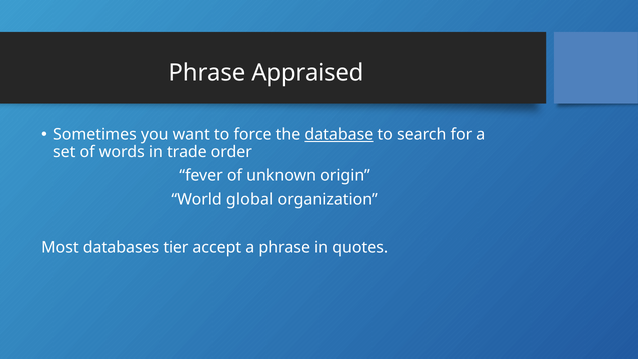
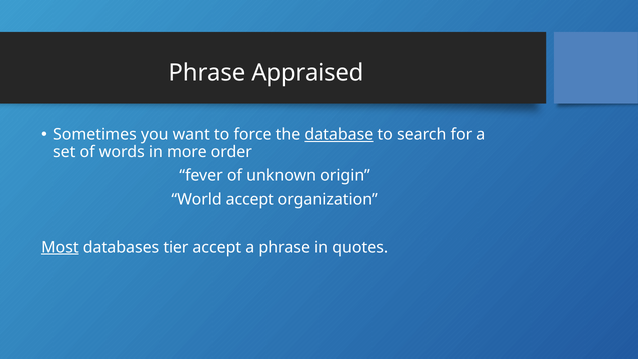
trade: trade -> more (187, 152)
World global: global -> accept (250, 199)
Most underline: none -> present (60, 247)
